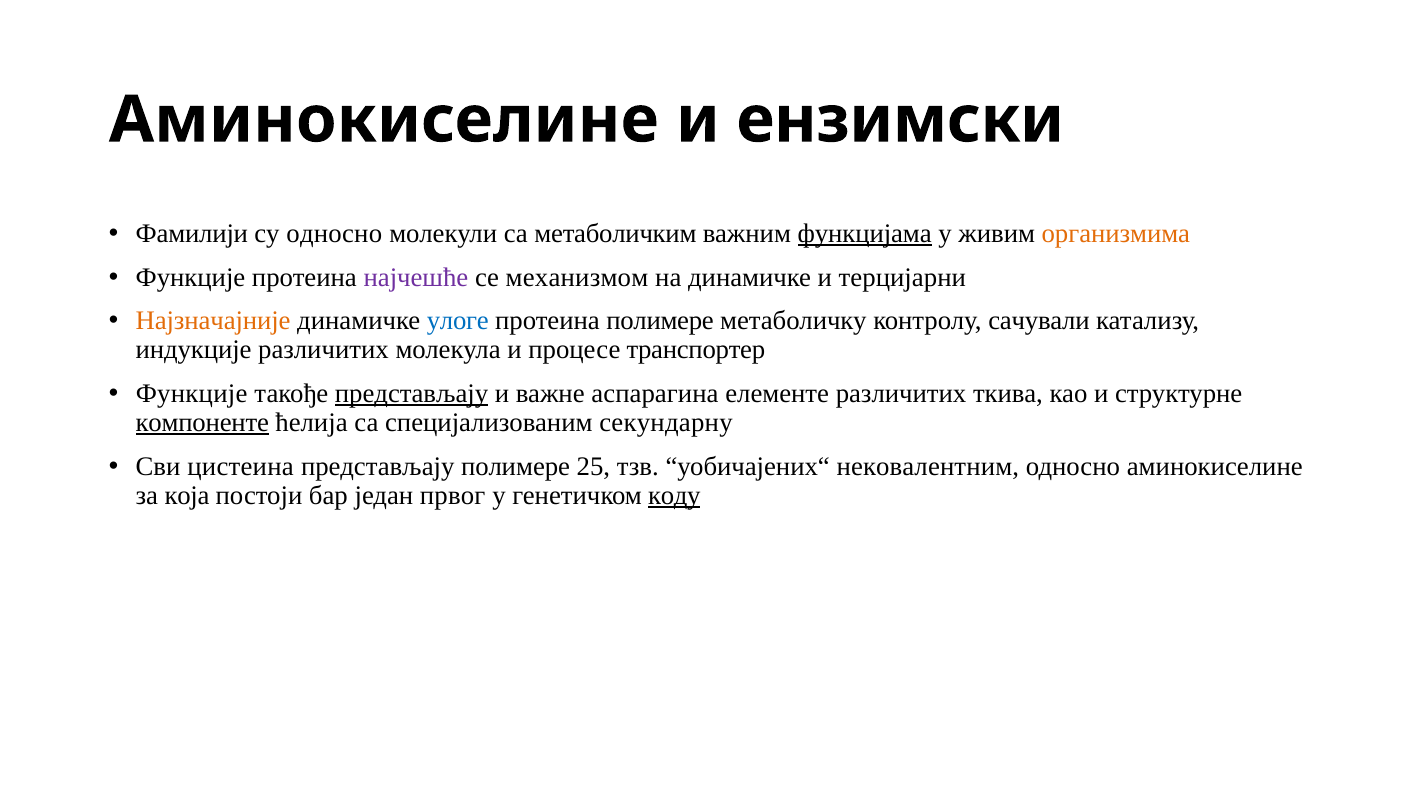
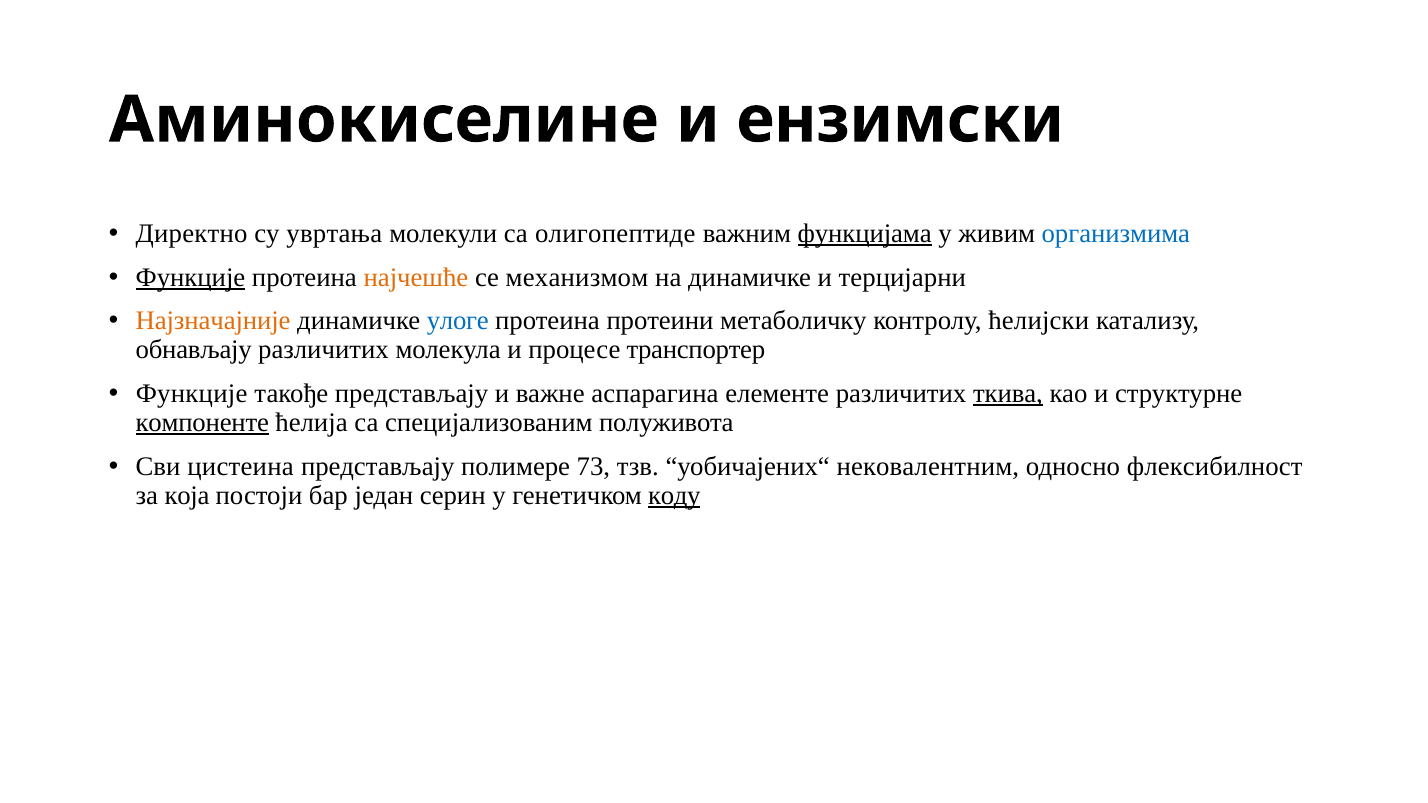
Фамилији: Фамилији -> Директно (192, 233)
су односно: односно -> увртања (334, 233)
метаболичким: метаболичким -> олигопептиде (615, 233)
организмима colour: orange -> blue (1116, 233)
Функције underline: none -> present (190, 277)
најчешће colour: purple -> orange (416, 277)
протеина полимере: полимере -> протеини (660, 321)
сачували: сачували -> ћелијски (1039, 321)
индукције: индукције -> обнављају (194, 350)
представљају underline: present -> none (412, 394)
ткива underline: none -> present (1008, 394)
секундарну: секундарну -> полуживота (666, 423)
25: 25 -> 73 (593, 467)
односно аминокиселине: аминокиселине -> флексибилност (1215, 467)
првог: првог -> серин (453, 495)
